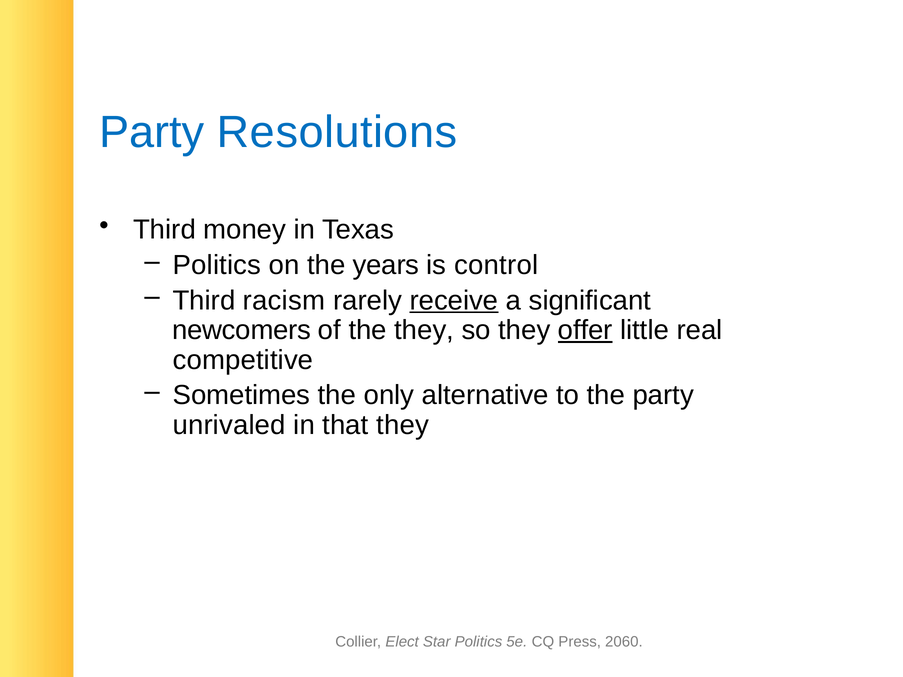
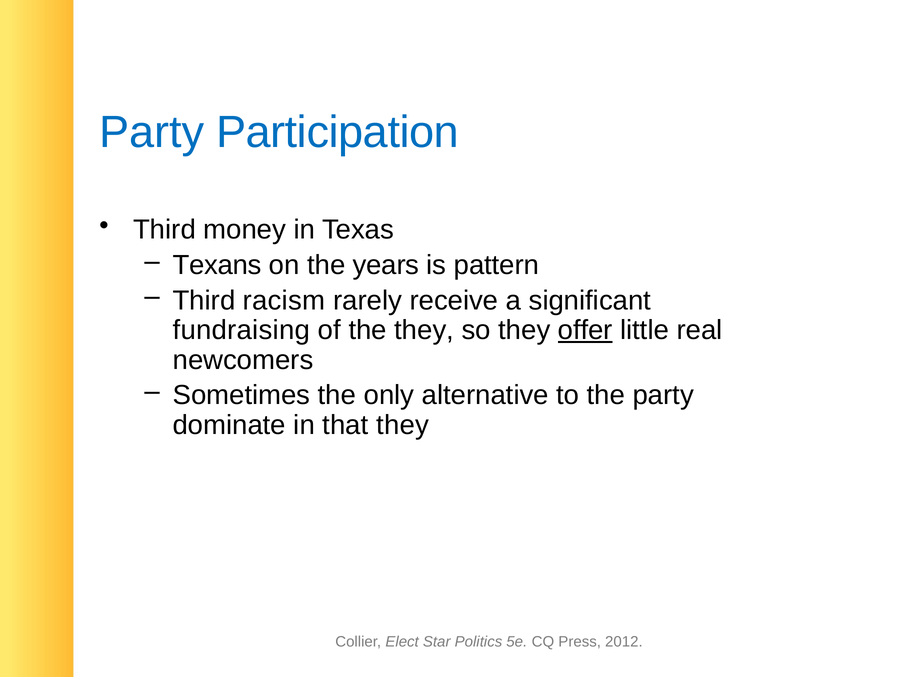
Resolutions: Resolutions -> Participation (337, 133)
Politics: Politics -> Texans (217, 265)
control: control -> pattern (496, 265)
receive underline: present -> none (454, 301)
newcomers: newcomers -> fundraising (241, 330)
competitive: competitive -> newcomers (243, 360)
unrivaled: unrivaled -> dominate (229, 425)
2060: 2060 -> 2012 (624, 642)
